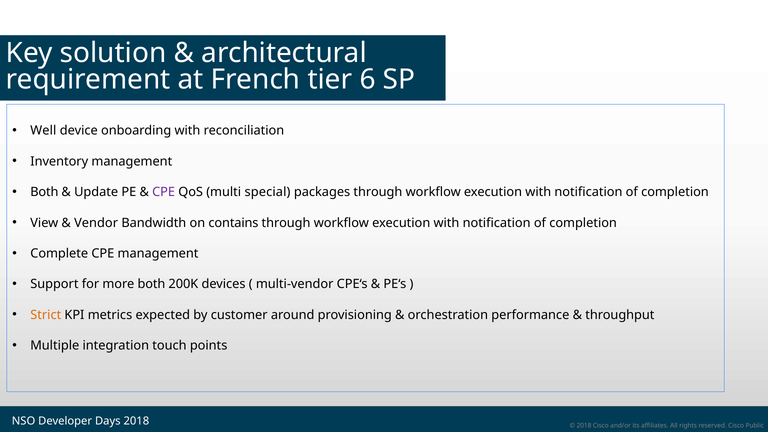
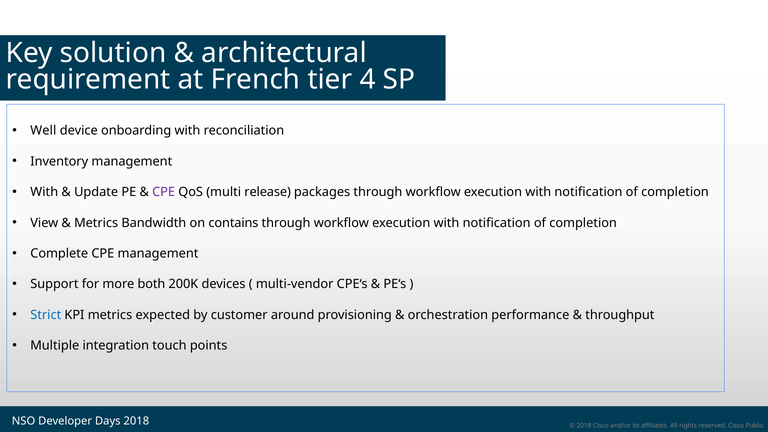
6: 6 -> 4 (368, 80)
Both: Both -> With (44, 192)
special: special -> release (268, 192)
Vendor: Vendor -> Metrics (96, 223)
Strict colour: orange -> blue (46, 315)
